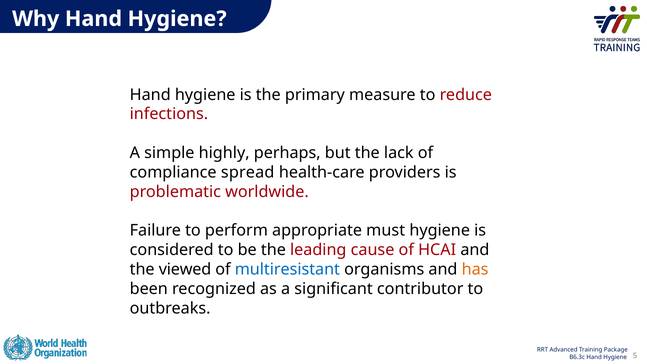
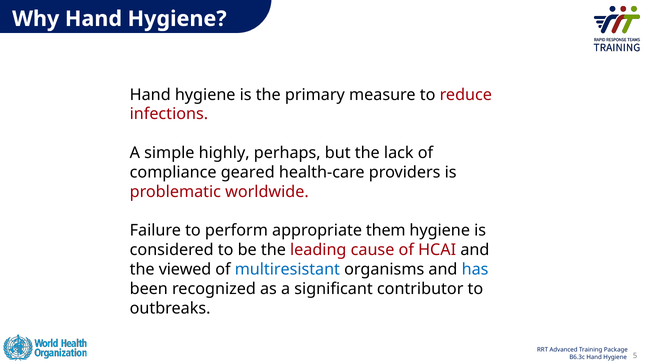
spread: spread -> geared (248, 172)
must: must -> them (386, 231)
has colour: orange -> blue (475, 269)
